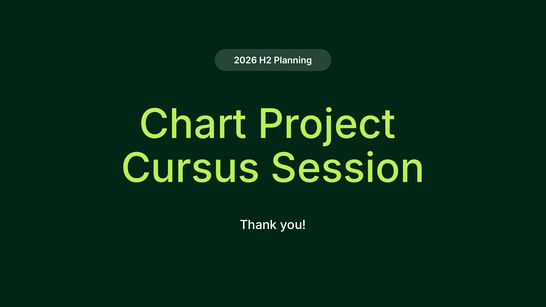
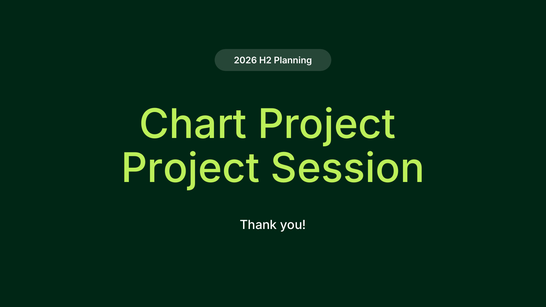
Cursus: Cursus -> Project (190, 169)
